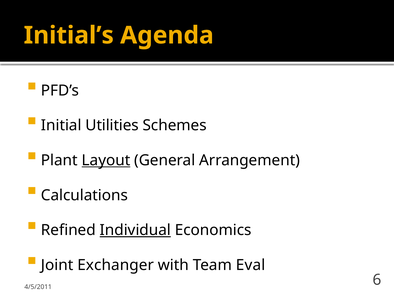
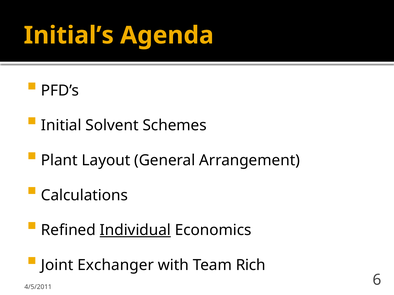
Utilities: Utilities -> Solvent (112, 126)
Layout underline: present -> none (106, 161)
Eval: Eval -> Rich (251, 265)
